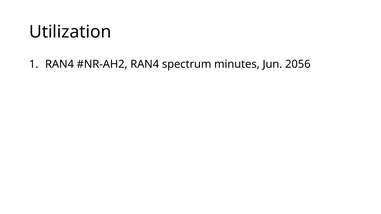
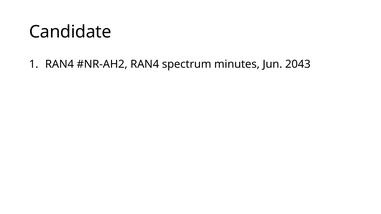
Utilization: Utilization -> Candidate (70, 32)
2056: 2056 -> 2043 (298, 64)
